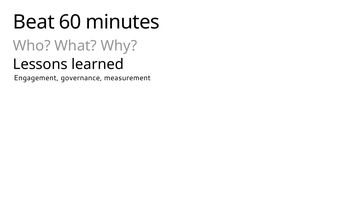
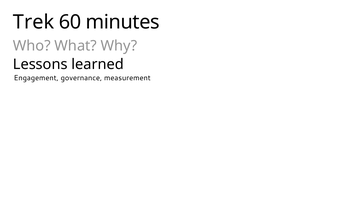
Beat: Beat -> Trek (34, 22)
